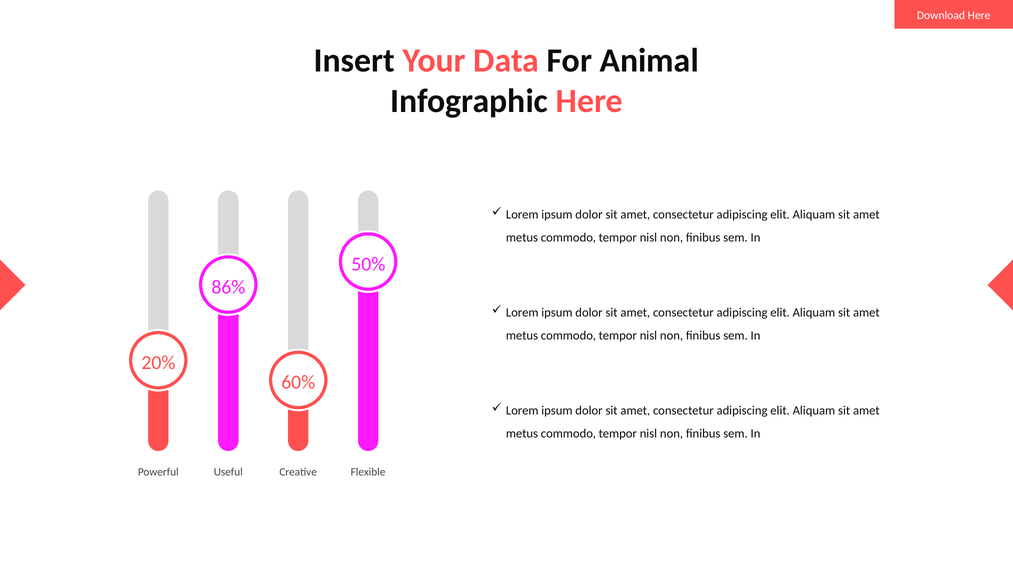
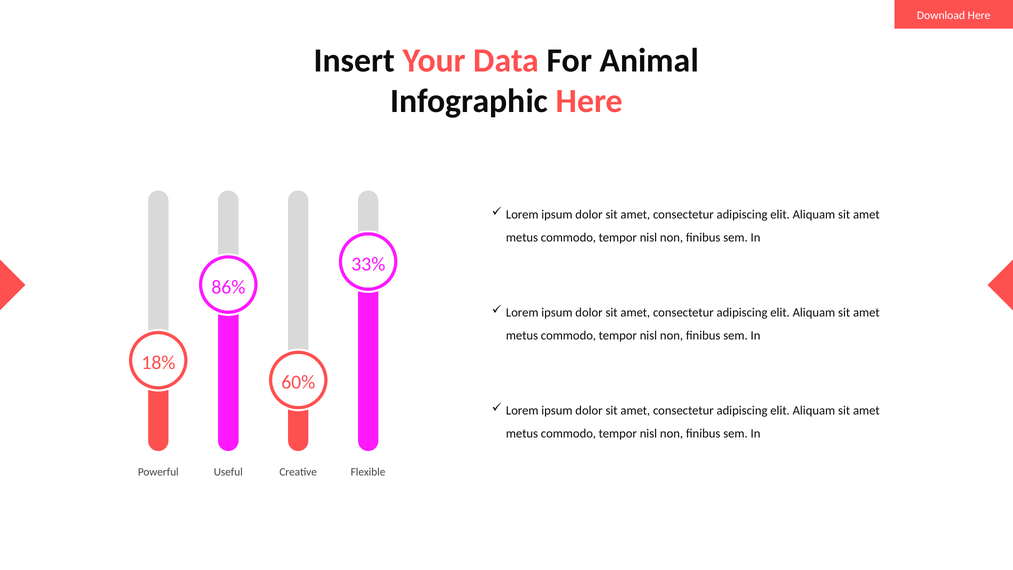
50%: 50% -> 33% (368, 264)
20%: 20% -> 18% (158, 362)
